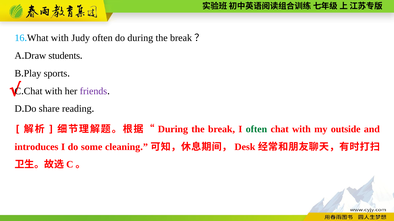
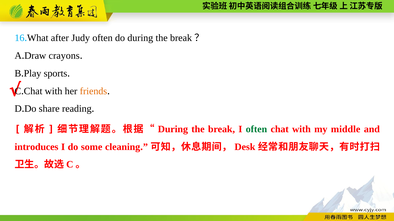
with: with -> after (60, 38)
students: students -> crayons (64, 56)
friends colour: purple -> orange (93, 91)
outside: outside -> middle (346, 129)
